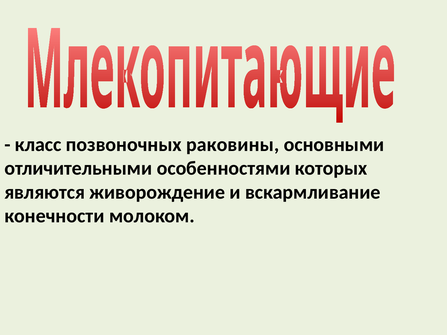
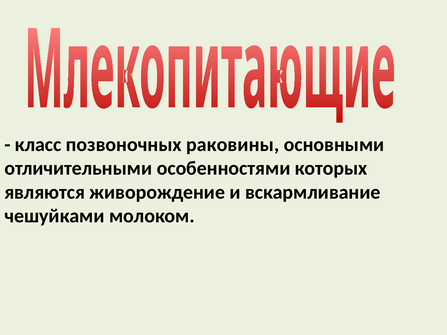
конечности: конечности -> чешуйками (54, 216)
